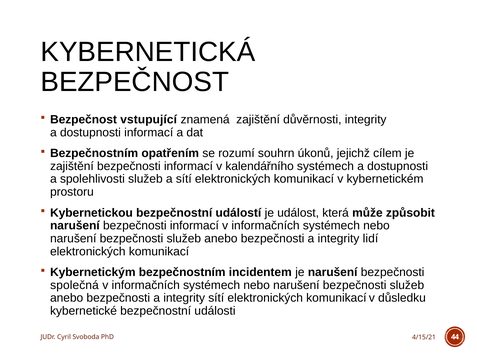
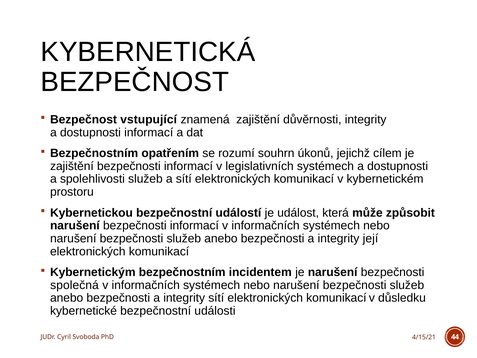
kalendářního: kalendářního -> legislativních (260, 166)
lidí: lidí -> její (370, 238)
